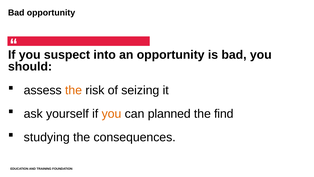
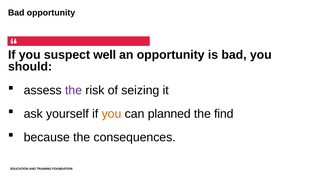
into: into -> well (105, 55)
the colour: orange -> purple (74, 90)
studying: studying -> because (47, 137)
